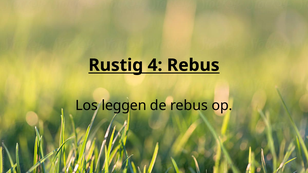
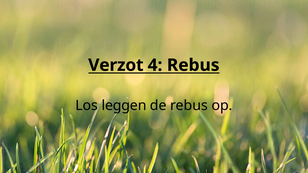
Rustig: Rustig -> Verzot (116, 65)
